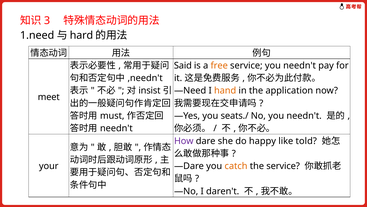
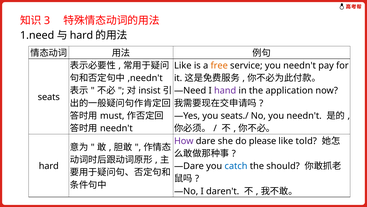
Said: Said -> Like (183, 65)
hand colour: orange -> purple (225, 90)
meet: meet -> seats (49, 97)
happy: happy -> please (263, 141)
your: your -> hard (49, 166)
catch colour: orange -> blue (236, 166)
the service: service -> should (283, 166)
